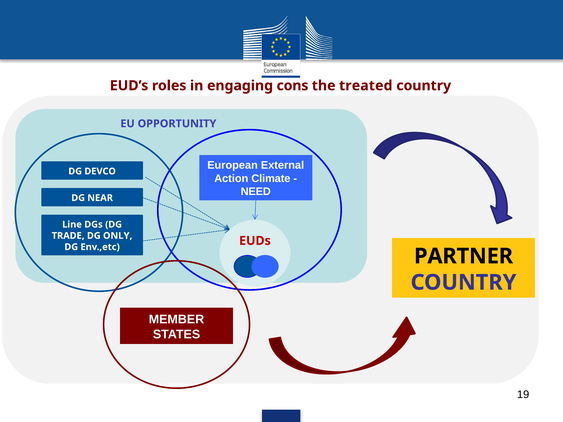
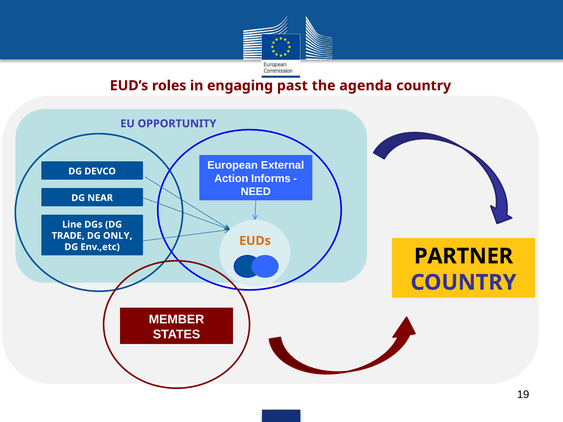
cons: cons -> past (292, 86)
treated: treated -> agenda (366, 86)
Climate: Climate -> Informs (271, 179)
EUDs colour: red -> orange (255, 241)
